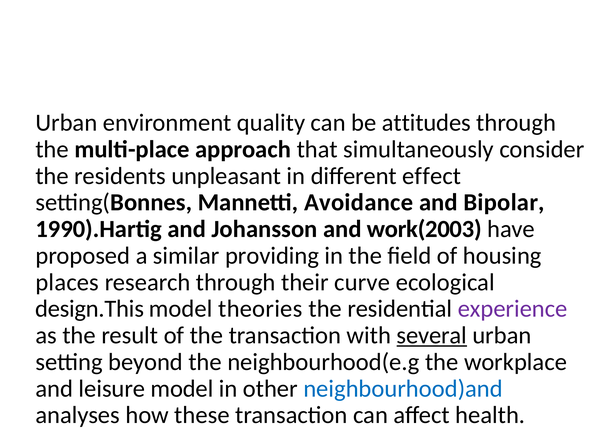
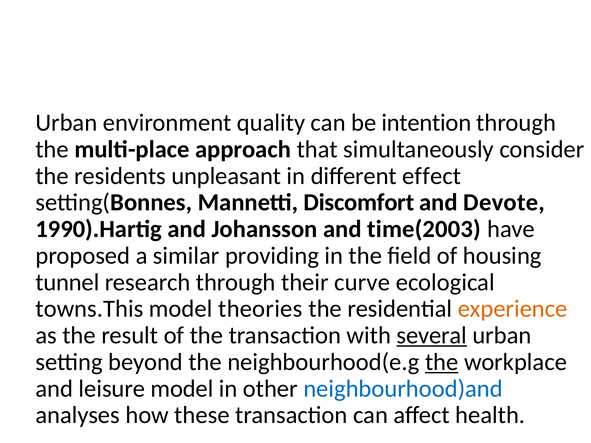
attitudes: attitudes -> intention (426, 123)
Avoidance: Avoidance -> Discomfort (359, 203)
Bipolar: Bipolar -> Devote (504, 203)
work(2003: work(2003 -> time(2003 (424, 229)
places: places -> tunnel (67, 282)
design.This: design.This -> towns.This (89, 309)
experience colour: purple -> orange (513, 309)
the underline: none -> present (442, 362)
